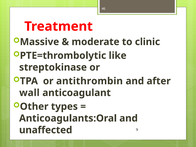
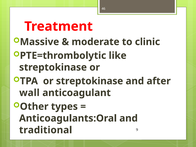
or antithrombin: antithrombin -> streptokinase (90, 81)
unaffected: unaffected -> traditional (46, 130)
